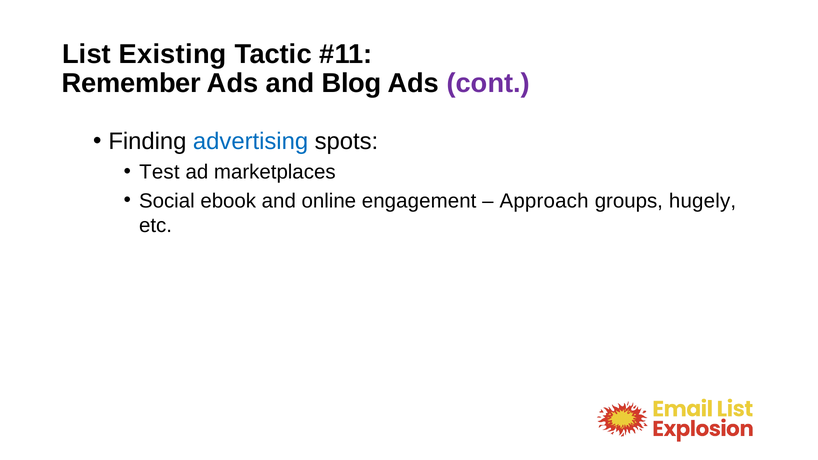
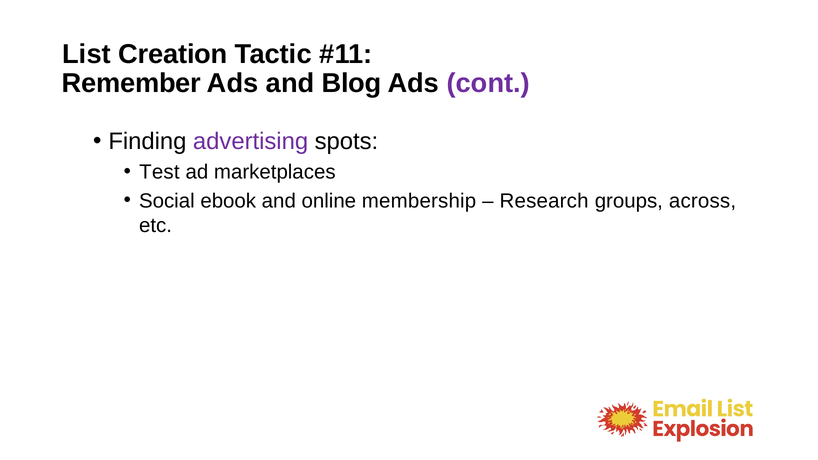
Existing: Existing -> Creation (173, 54)
advertising colour: blue -> purple (251, 141)
engagement: engagement -> membership (419, 201)
Approach: Approach -> Research (544, 201)
hugely: hugely -> across (703, 201)
